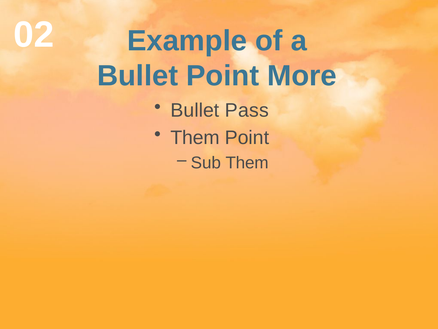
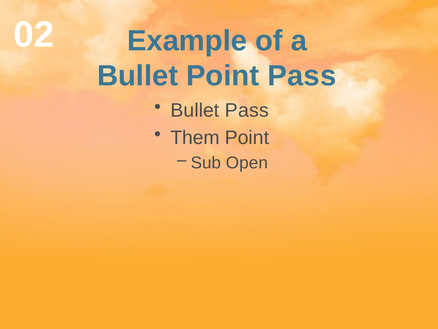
Point More: More -> Pass (302, 76)
Sub Them: Them -> Open (247, 163)
